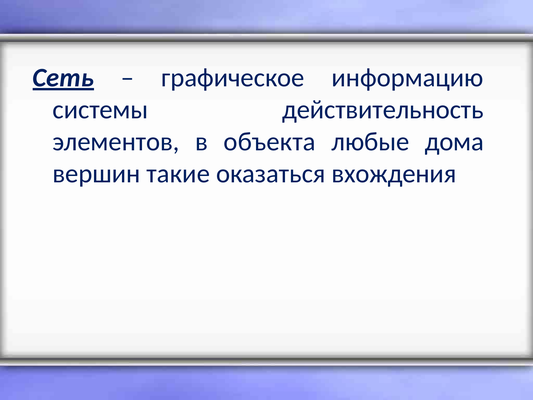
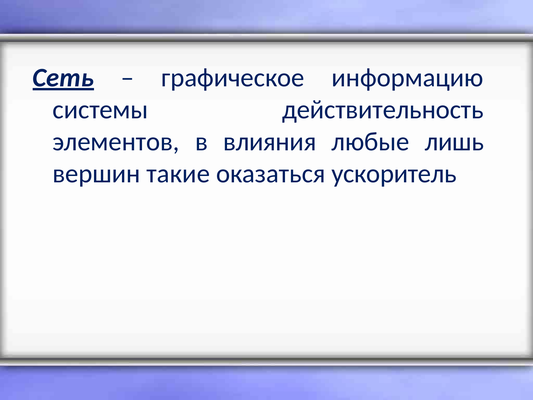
объекта: объекта -> влияния (270, 142)
дома: дома -> лишь (454, 142)
вхождения: вхождения -> ускоритель (394, 174)
